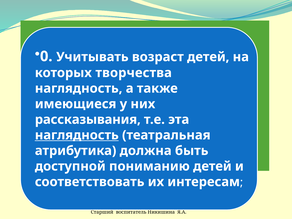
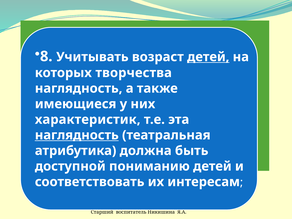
0: 0 -> 8 (46, 56)
детей underline: none -> present (208, 57)
рассказывания: рассказывания -> характеристик (88, 120)
